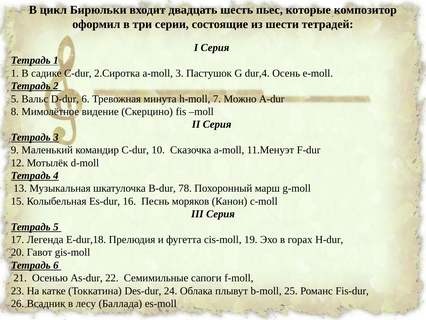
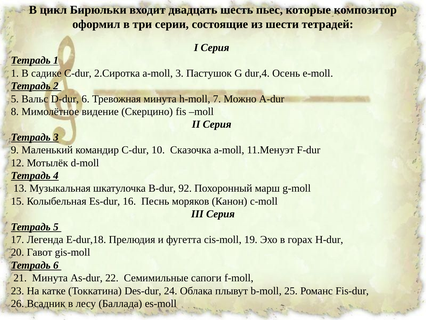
78: 78 -> 92 (185, 188)
21 Осенью: Осенью -> Минута (50, 278)
